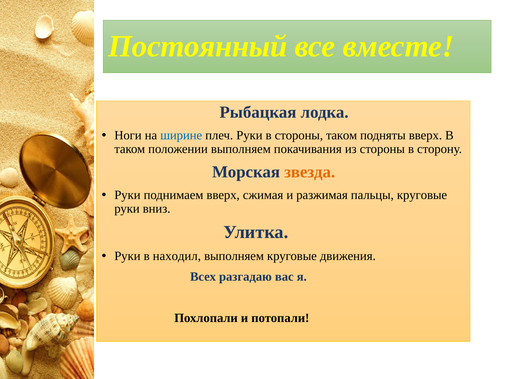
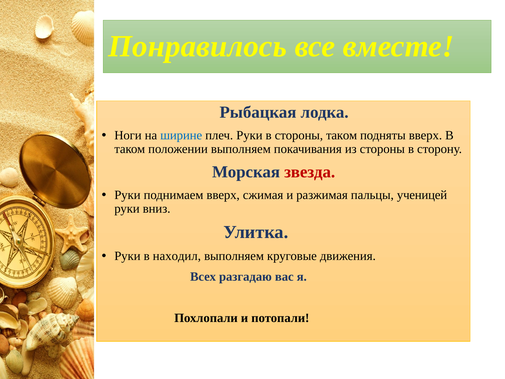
Постоянный: Постоянный -> Понравилось (198, 46)
звезда colour: orange -> red (310, 172)
пальцы круговые: круговые -> ученицей (422, 195)
